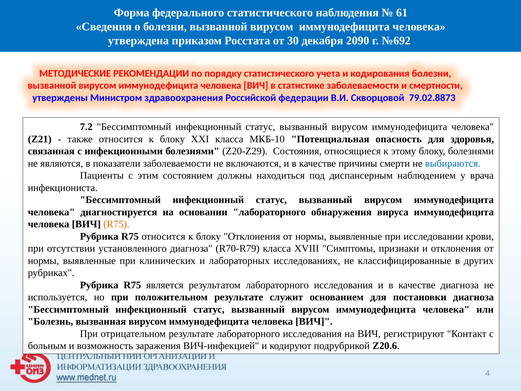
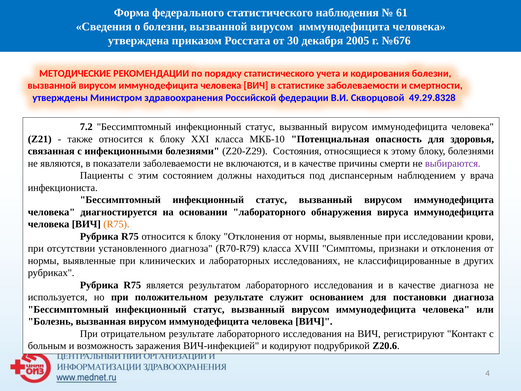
2090: 2090 -> 2005 (358, 41)
№692: №692 -> №676 (396, 41)
79.02.8873: 79.02.8873 -> 49.29.8328 (432, 98)
выбираются colour: blue -> purple (453, 163)
